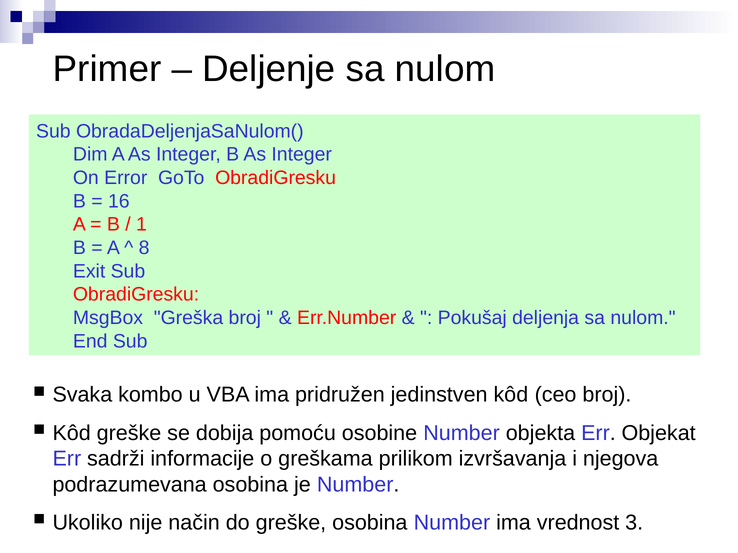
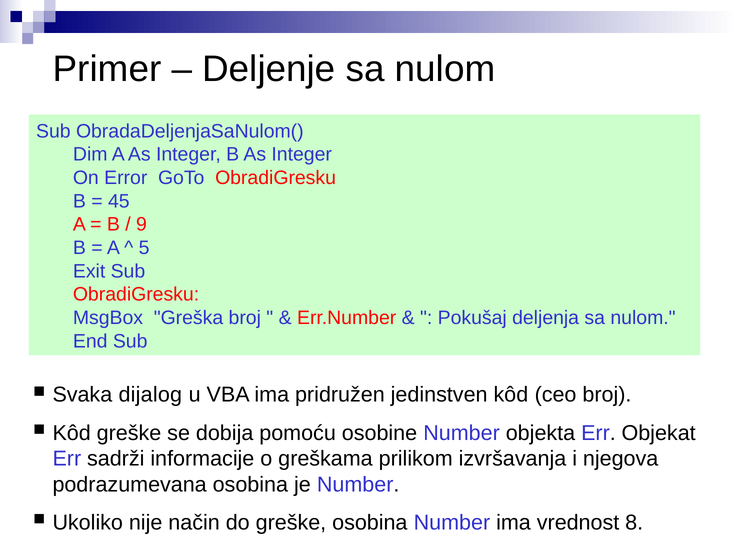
16: 16 -> 45 (119, 201)
1: 1 -> 9 (141, 225)
8: 8 -> 5 (144, 248)
kombo: kombo -> dijalog (150, 395)
3: 3 -> 8 (634, 523)
